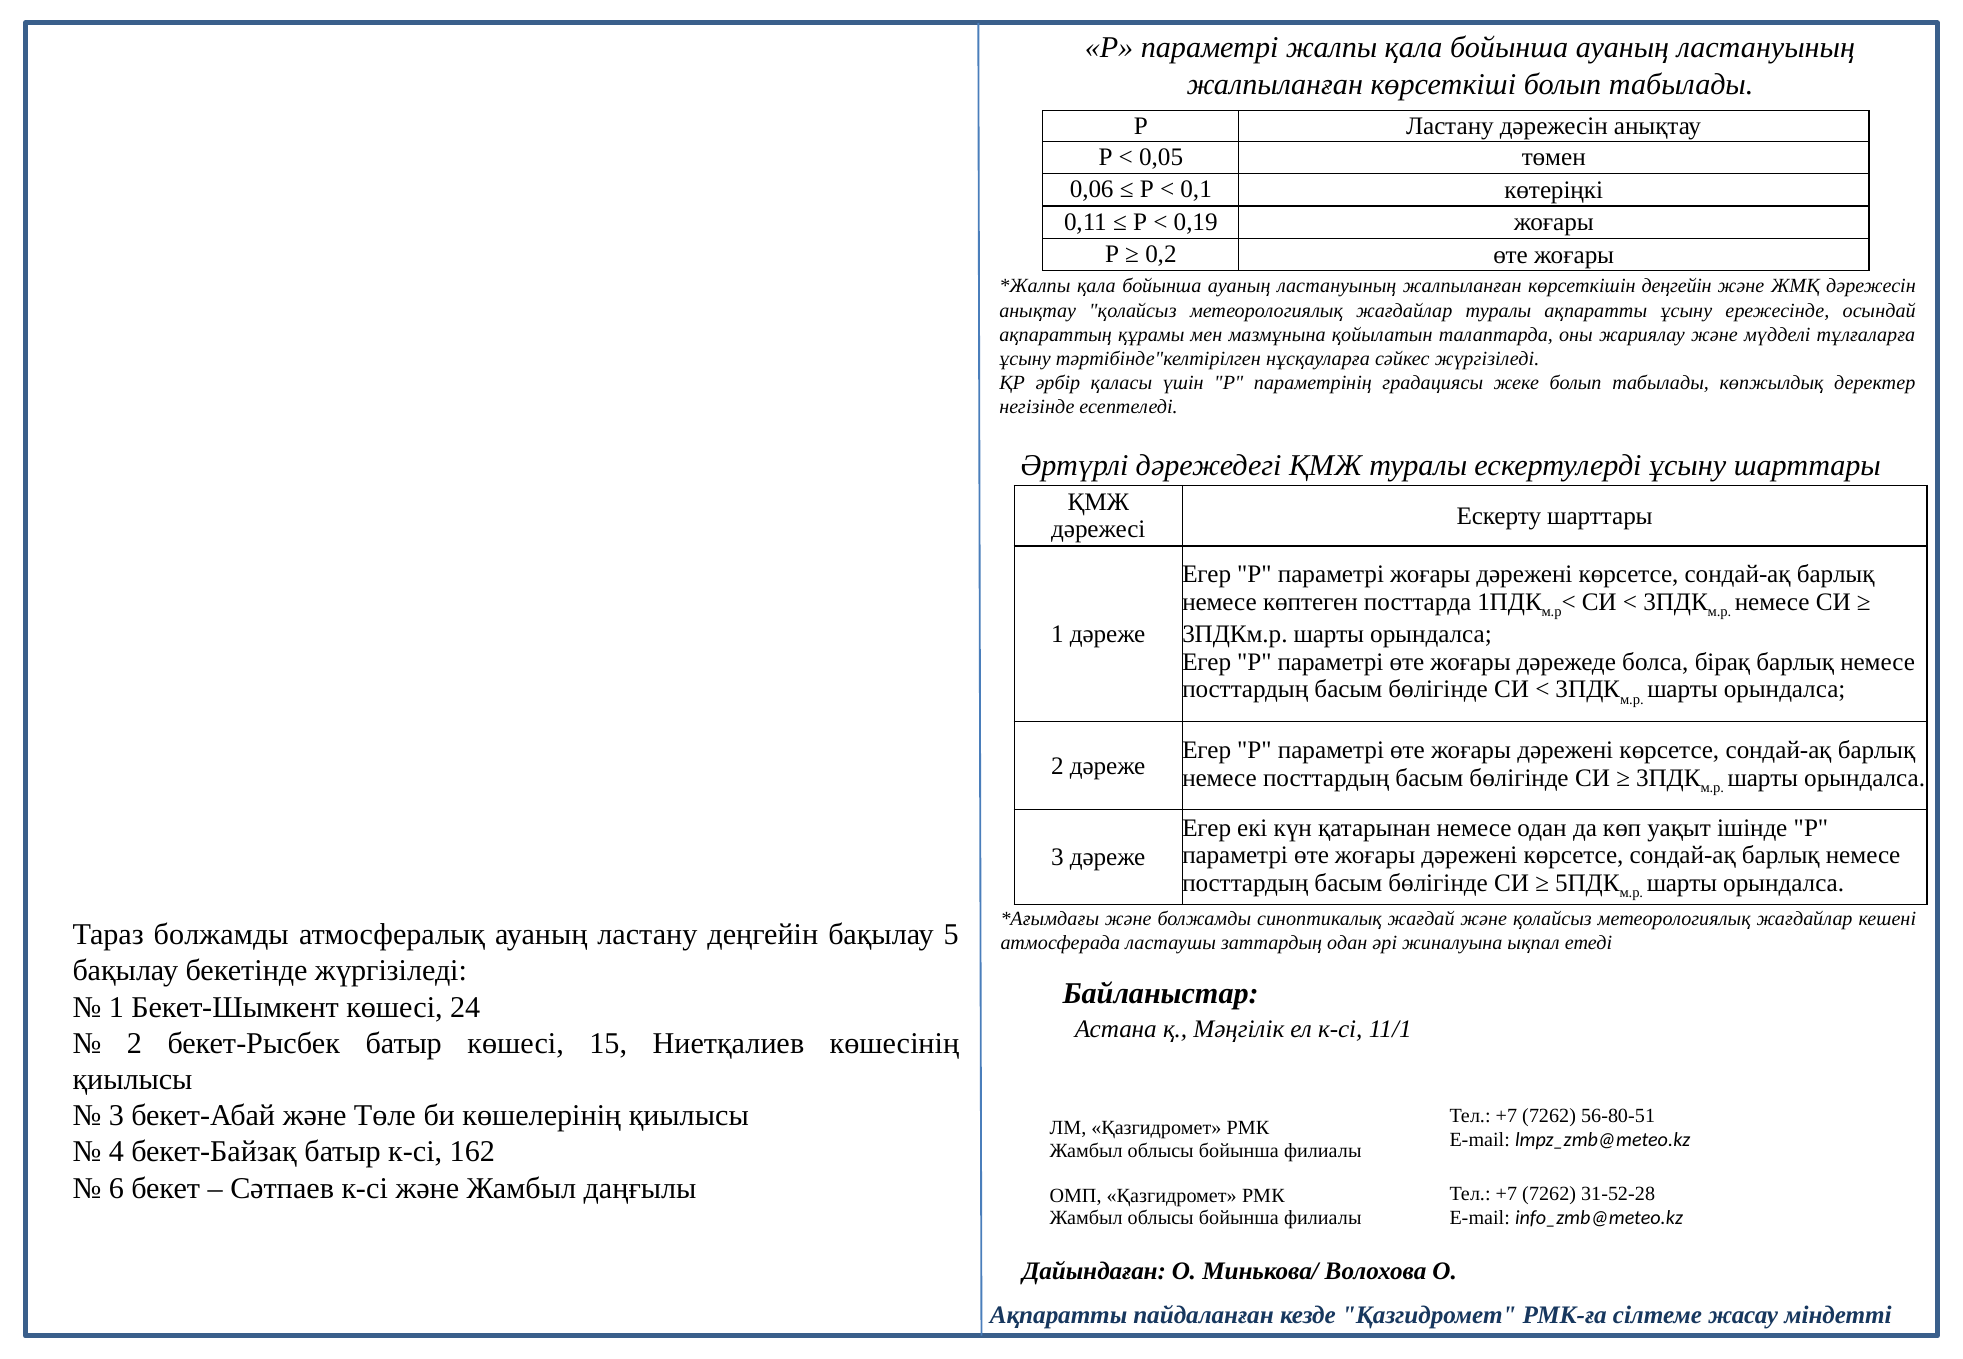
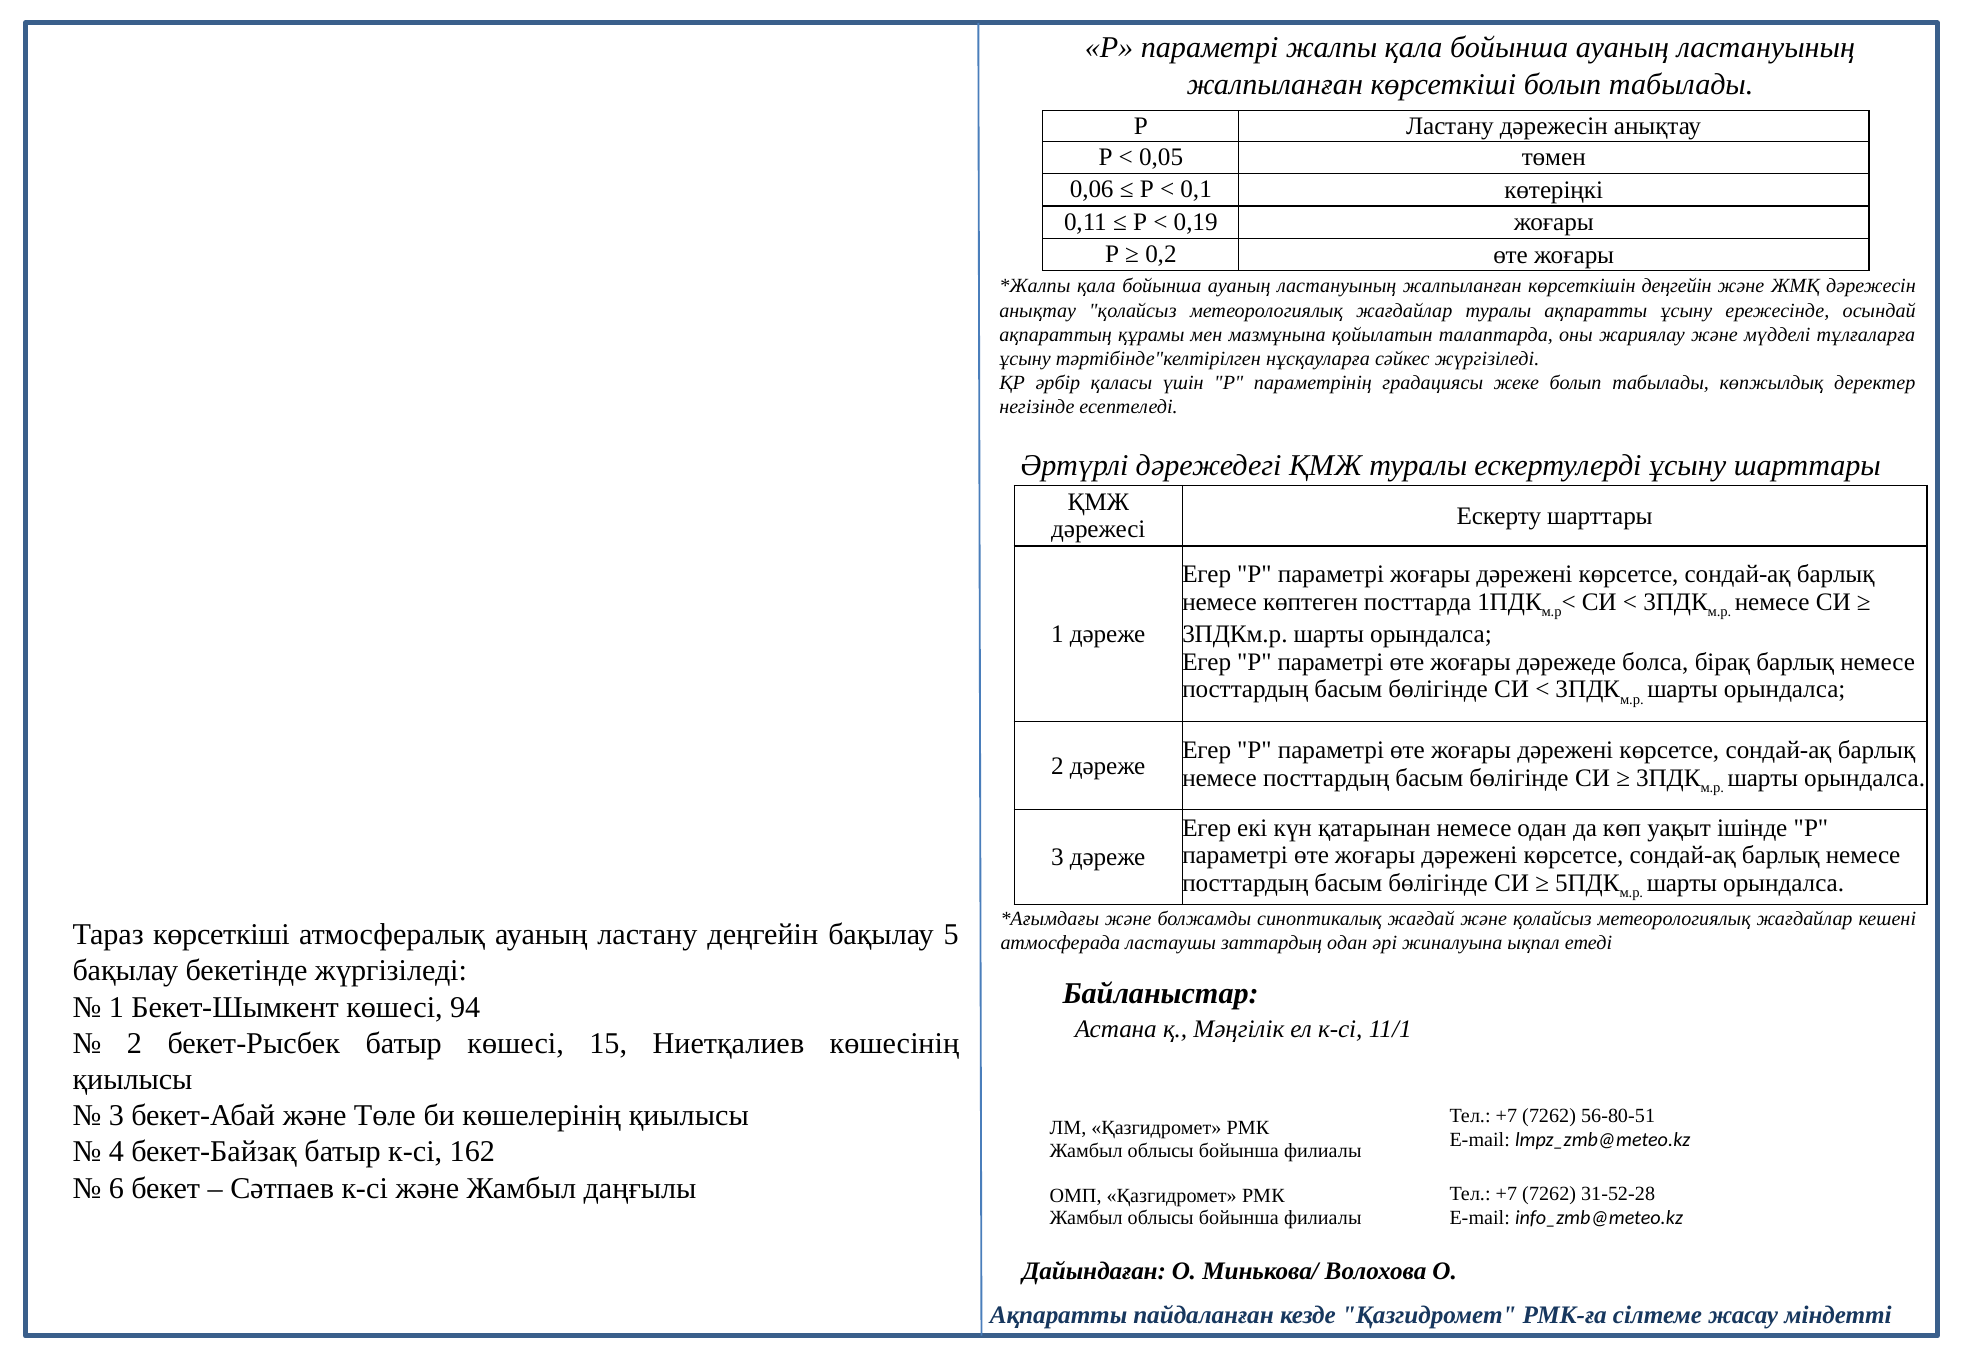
Тараз болжамды: болжамды -> көрсеткіші (221, 935)
24: 24 -> 94 (465, 1007)
